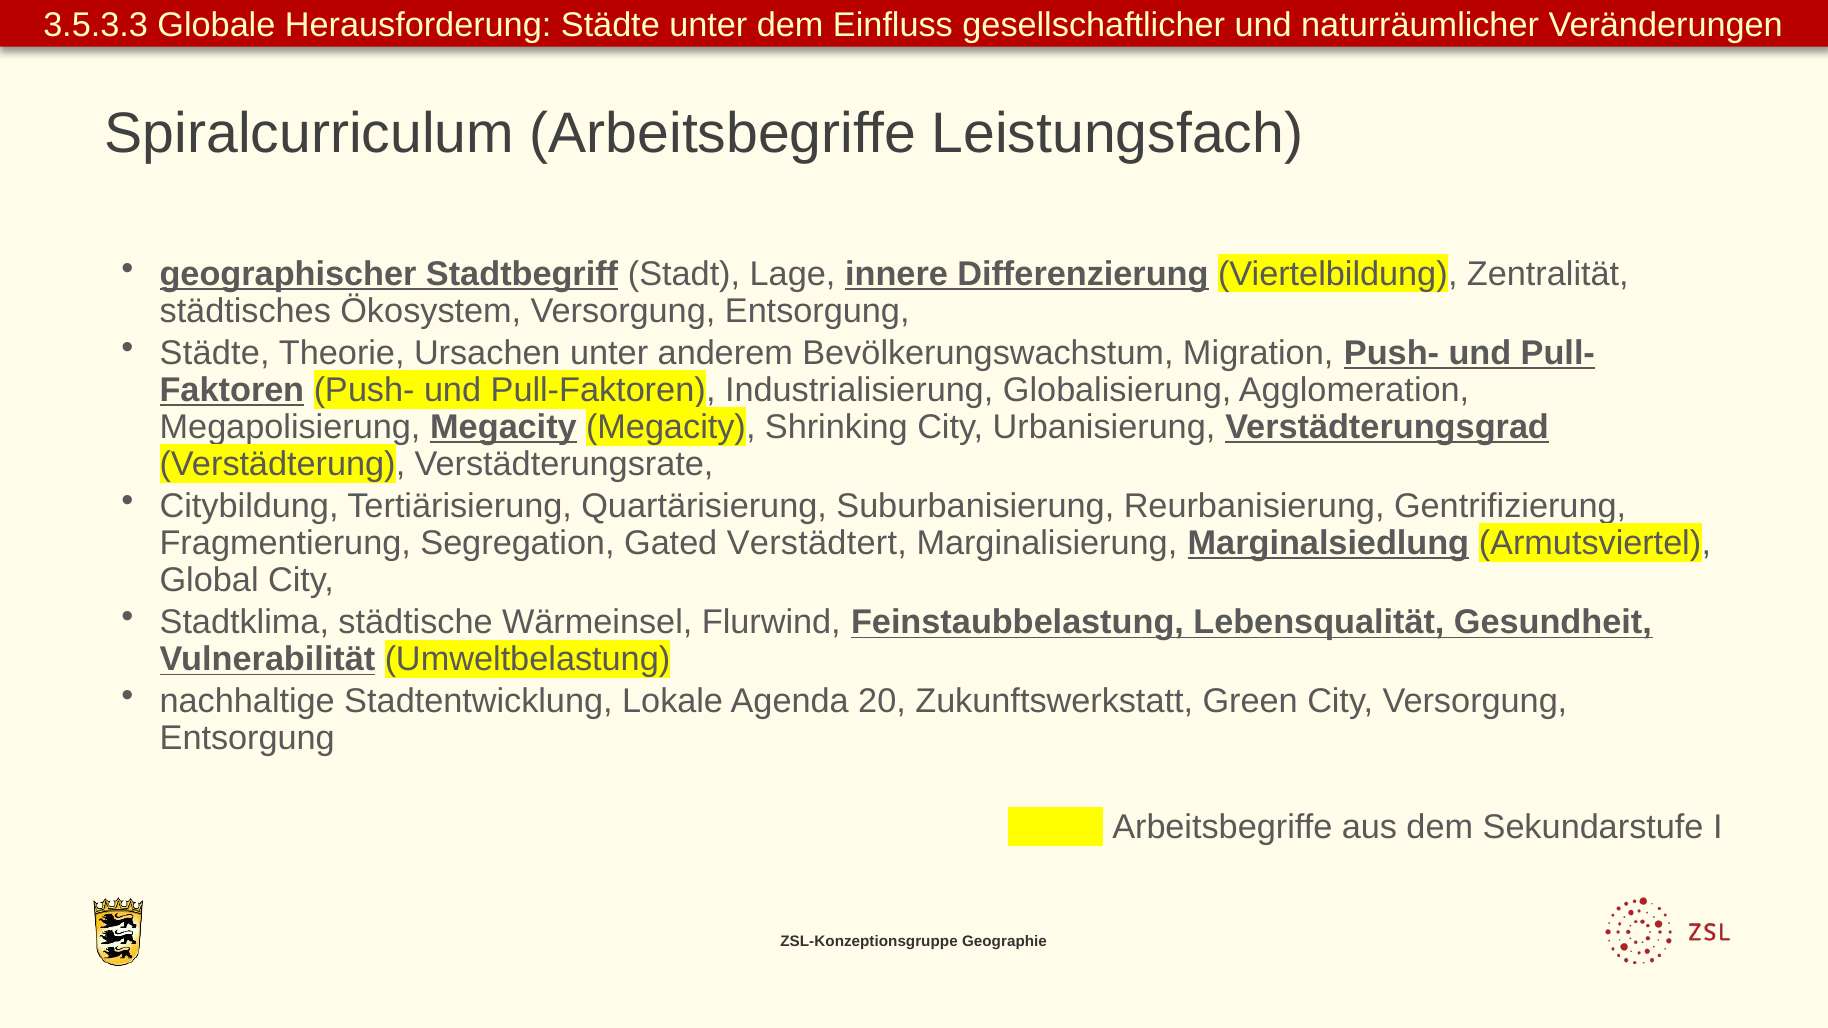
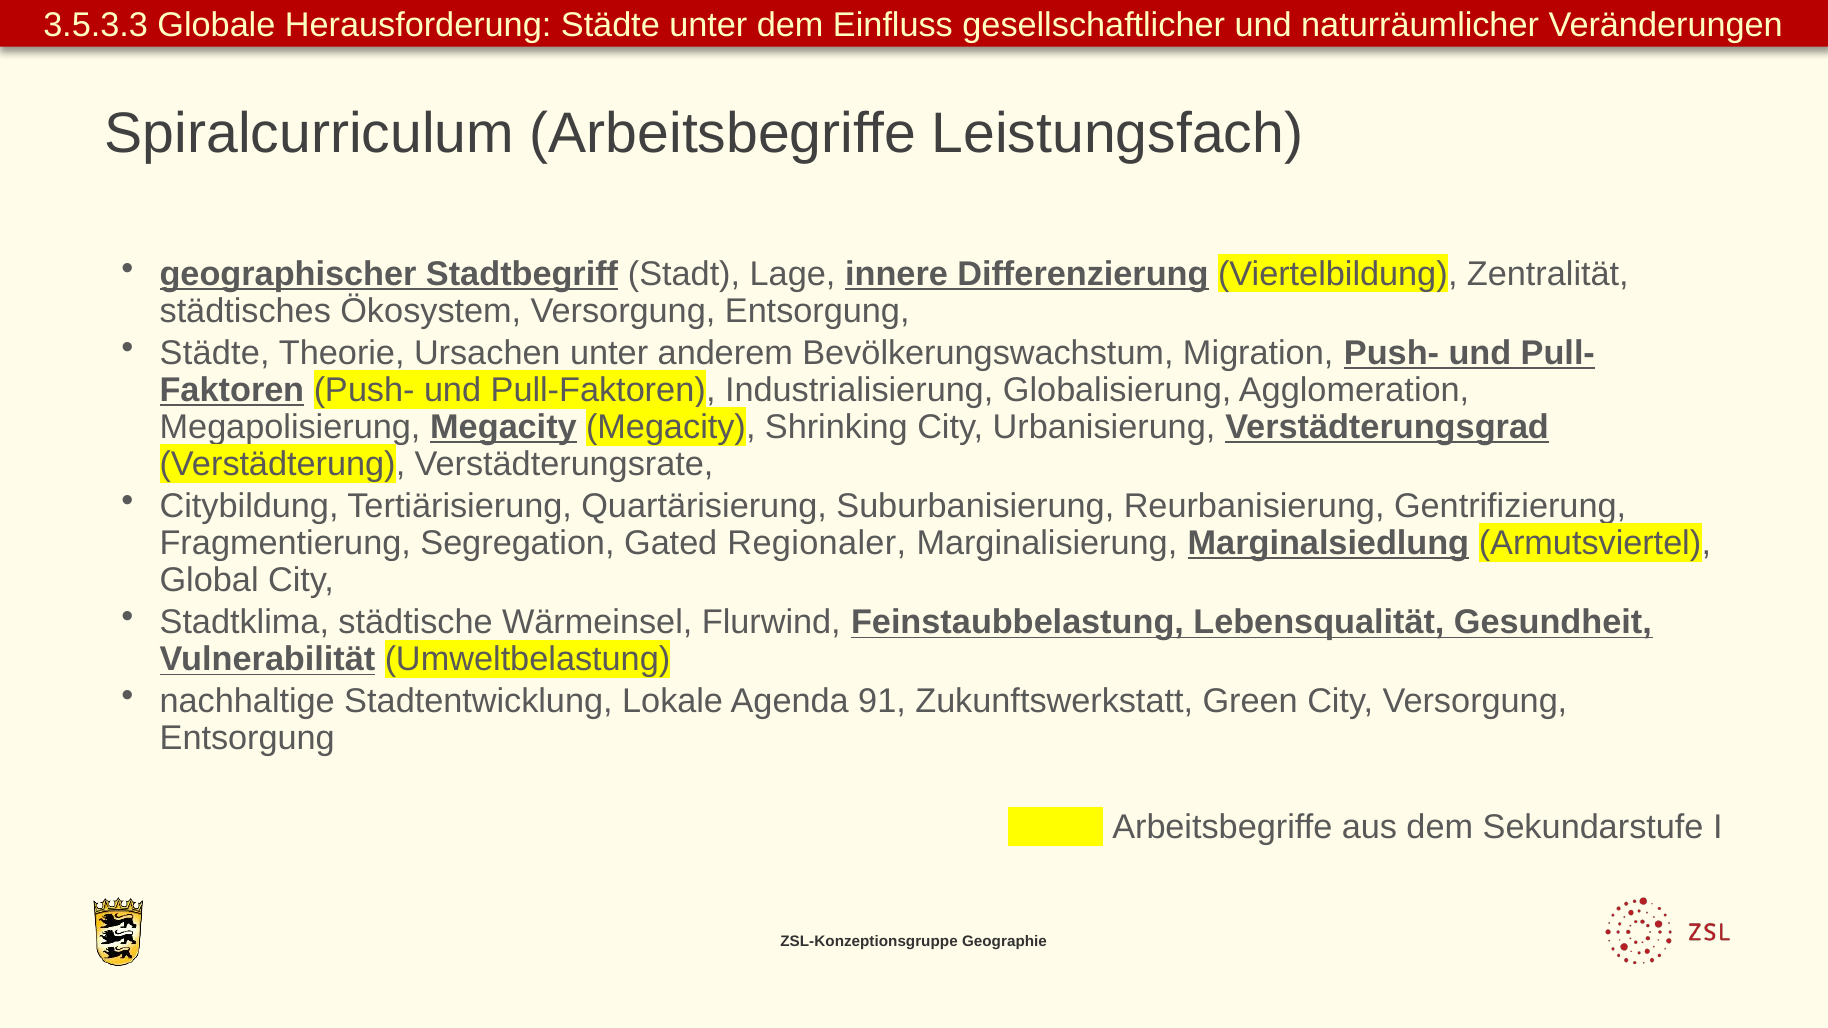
Verstädtert: Verstädtert -> Regionaler (817, 543)
20: 20 -> 91 (882, 702)
